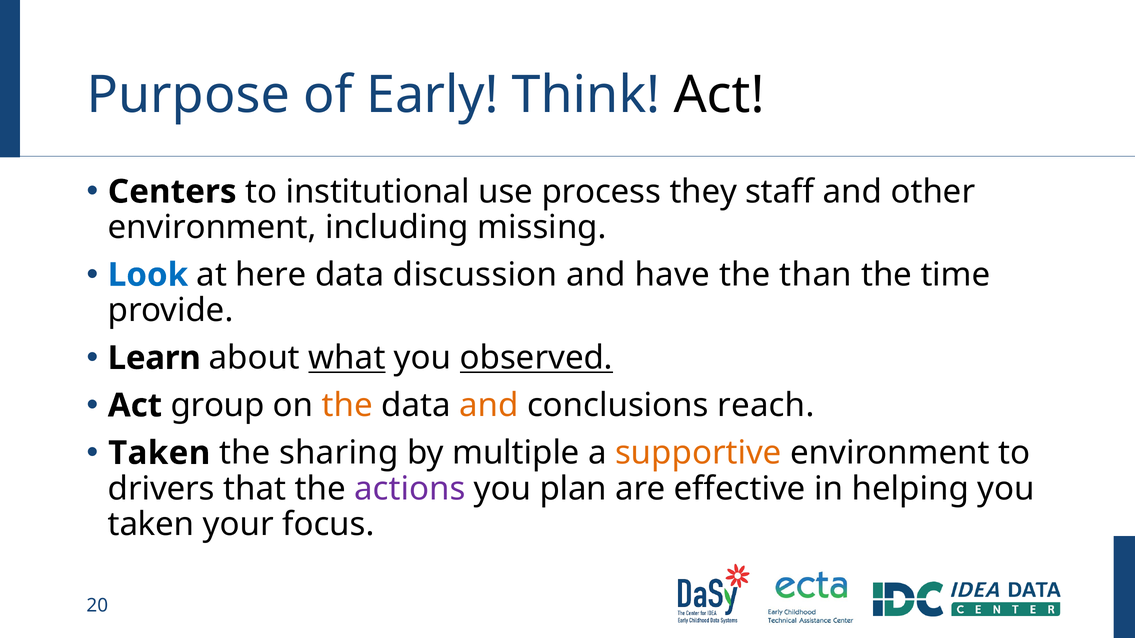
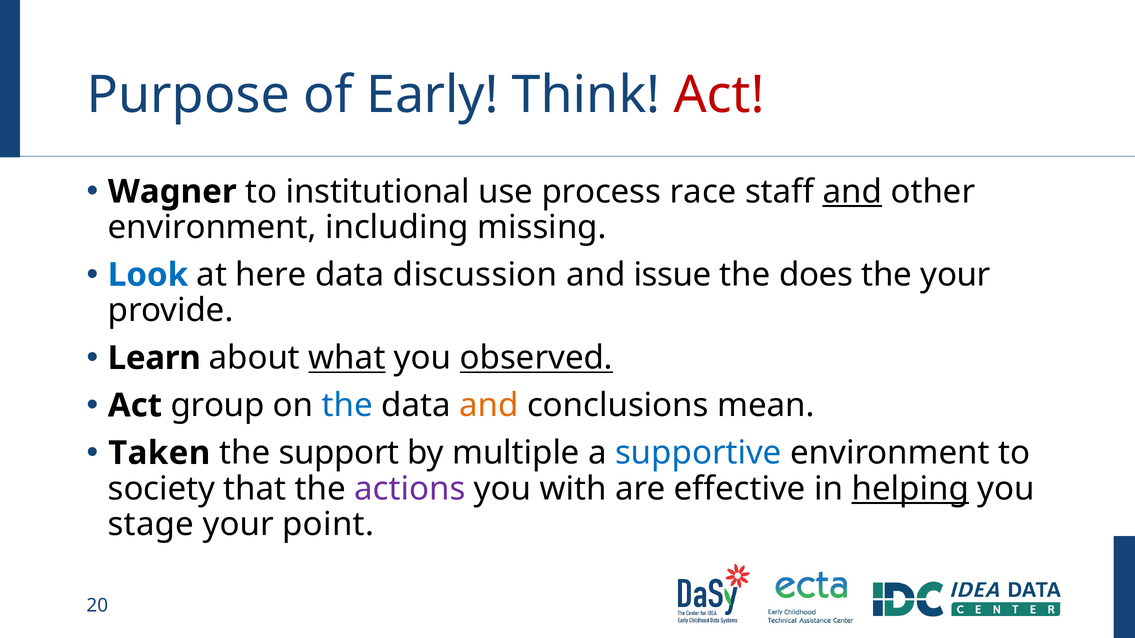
Act colour: black -> red (719, 95)
Centers: Centers -> Wagner (172, 192)
they: they -> race (703, 192)
and underline: none -> present (852, 192)
have: have -> issue (673, 275)
than: than -> does (816, 275)
the time: time -> your (956, 275)
the colour: orange -> blue (347, 406)
reach: reach -> mean (766, 406)
sharing: sharing -> support (339, 453)
supportive colour: orange -> blue (698, 453)
drivers: drivers -> society (161, 489)
plan: plan -> with (573, 489)
helping underline: none -> present (910, 489)
taken: taken -> stage (151, 525)
focus: focus -> point (328, 525)
